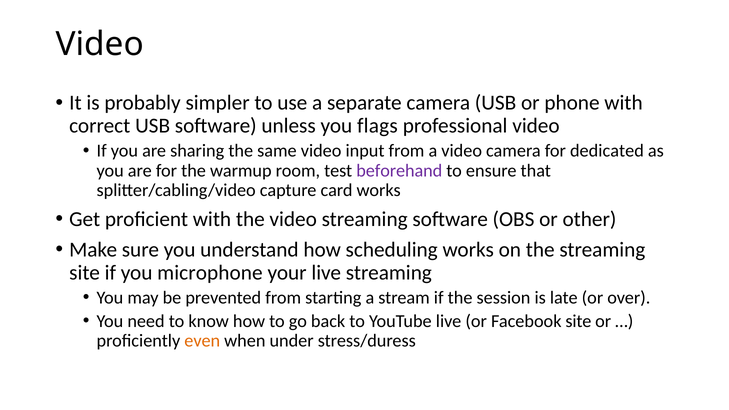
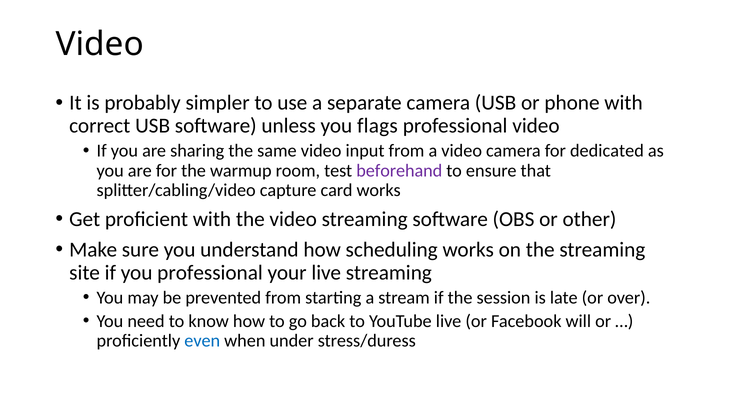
you microphone: microphone -> professional (210, 273)
Facebook site: site -> will (578, 321)
even colour: orange -> blue (202, 341)
